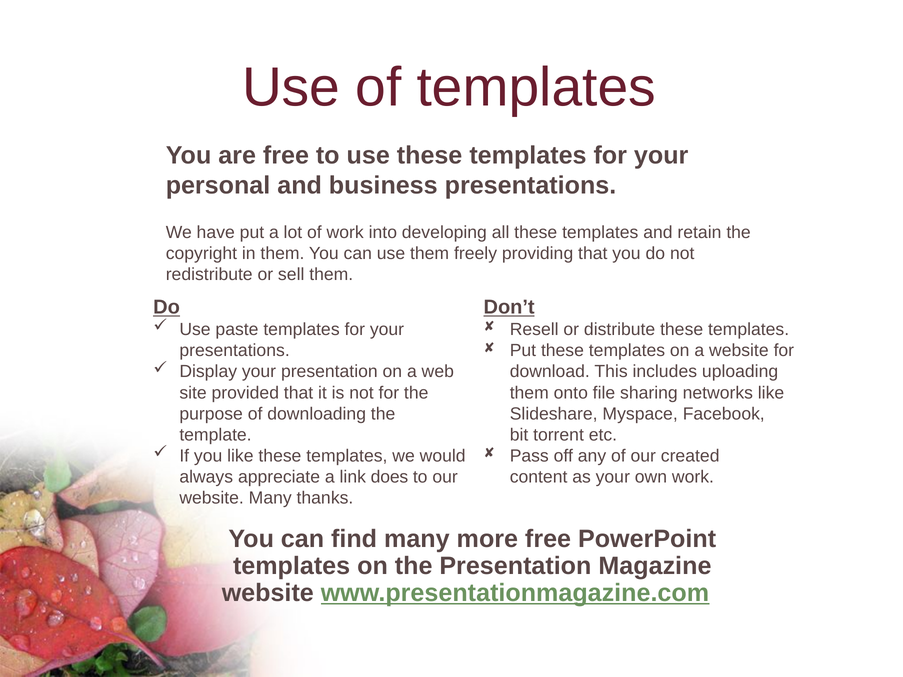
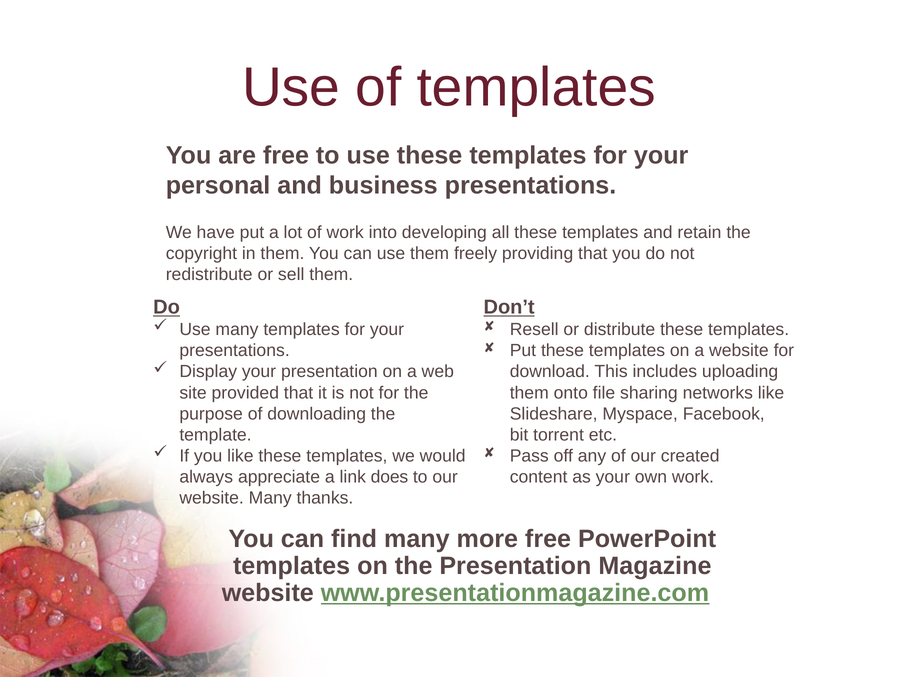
Use paste: paste -> many (237, 330)
